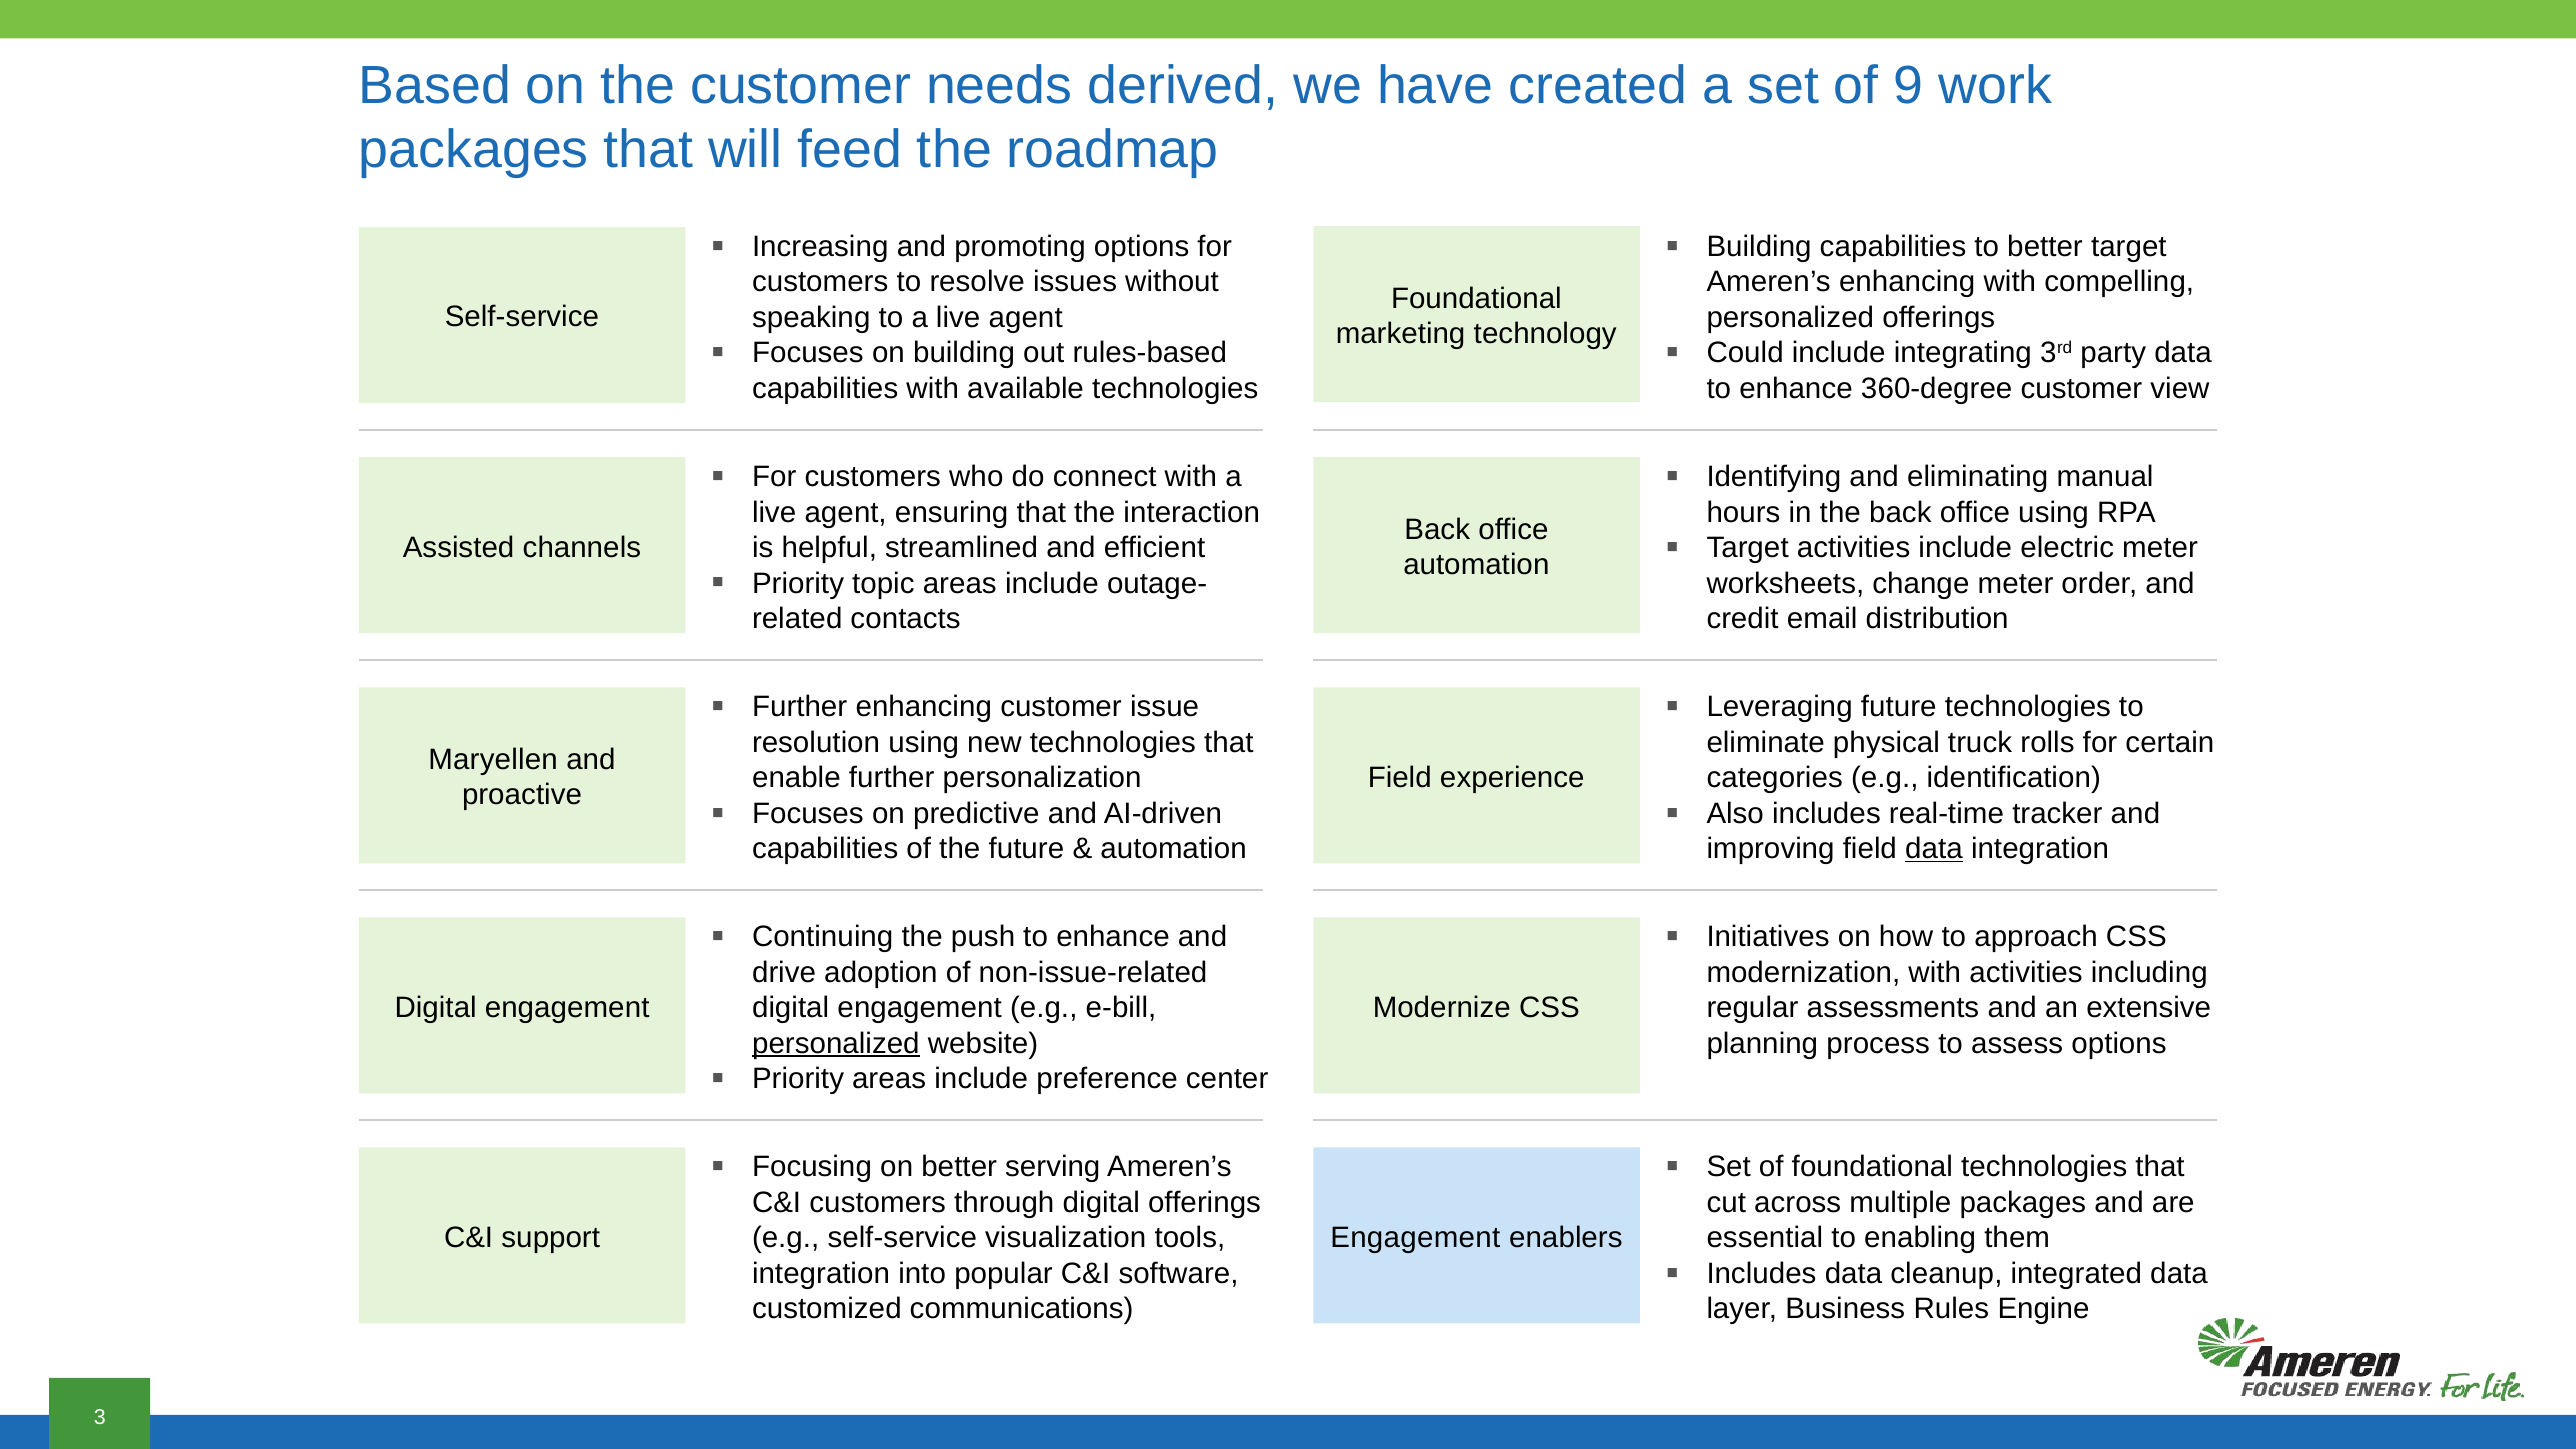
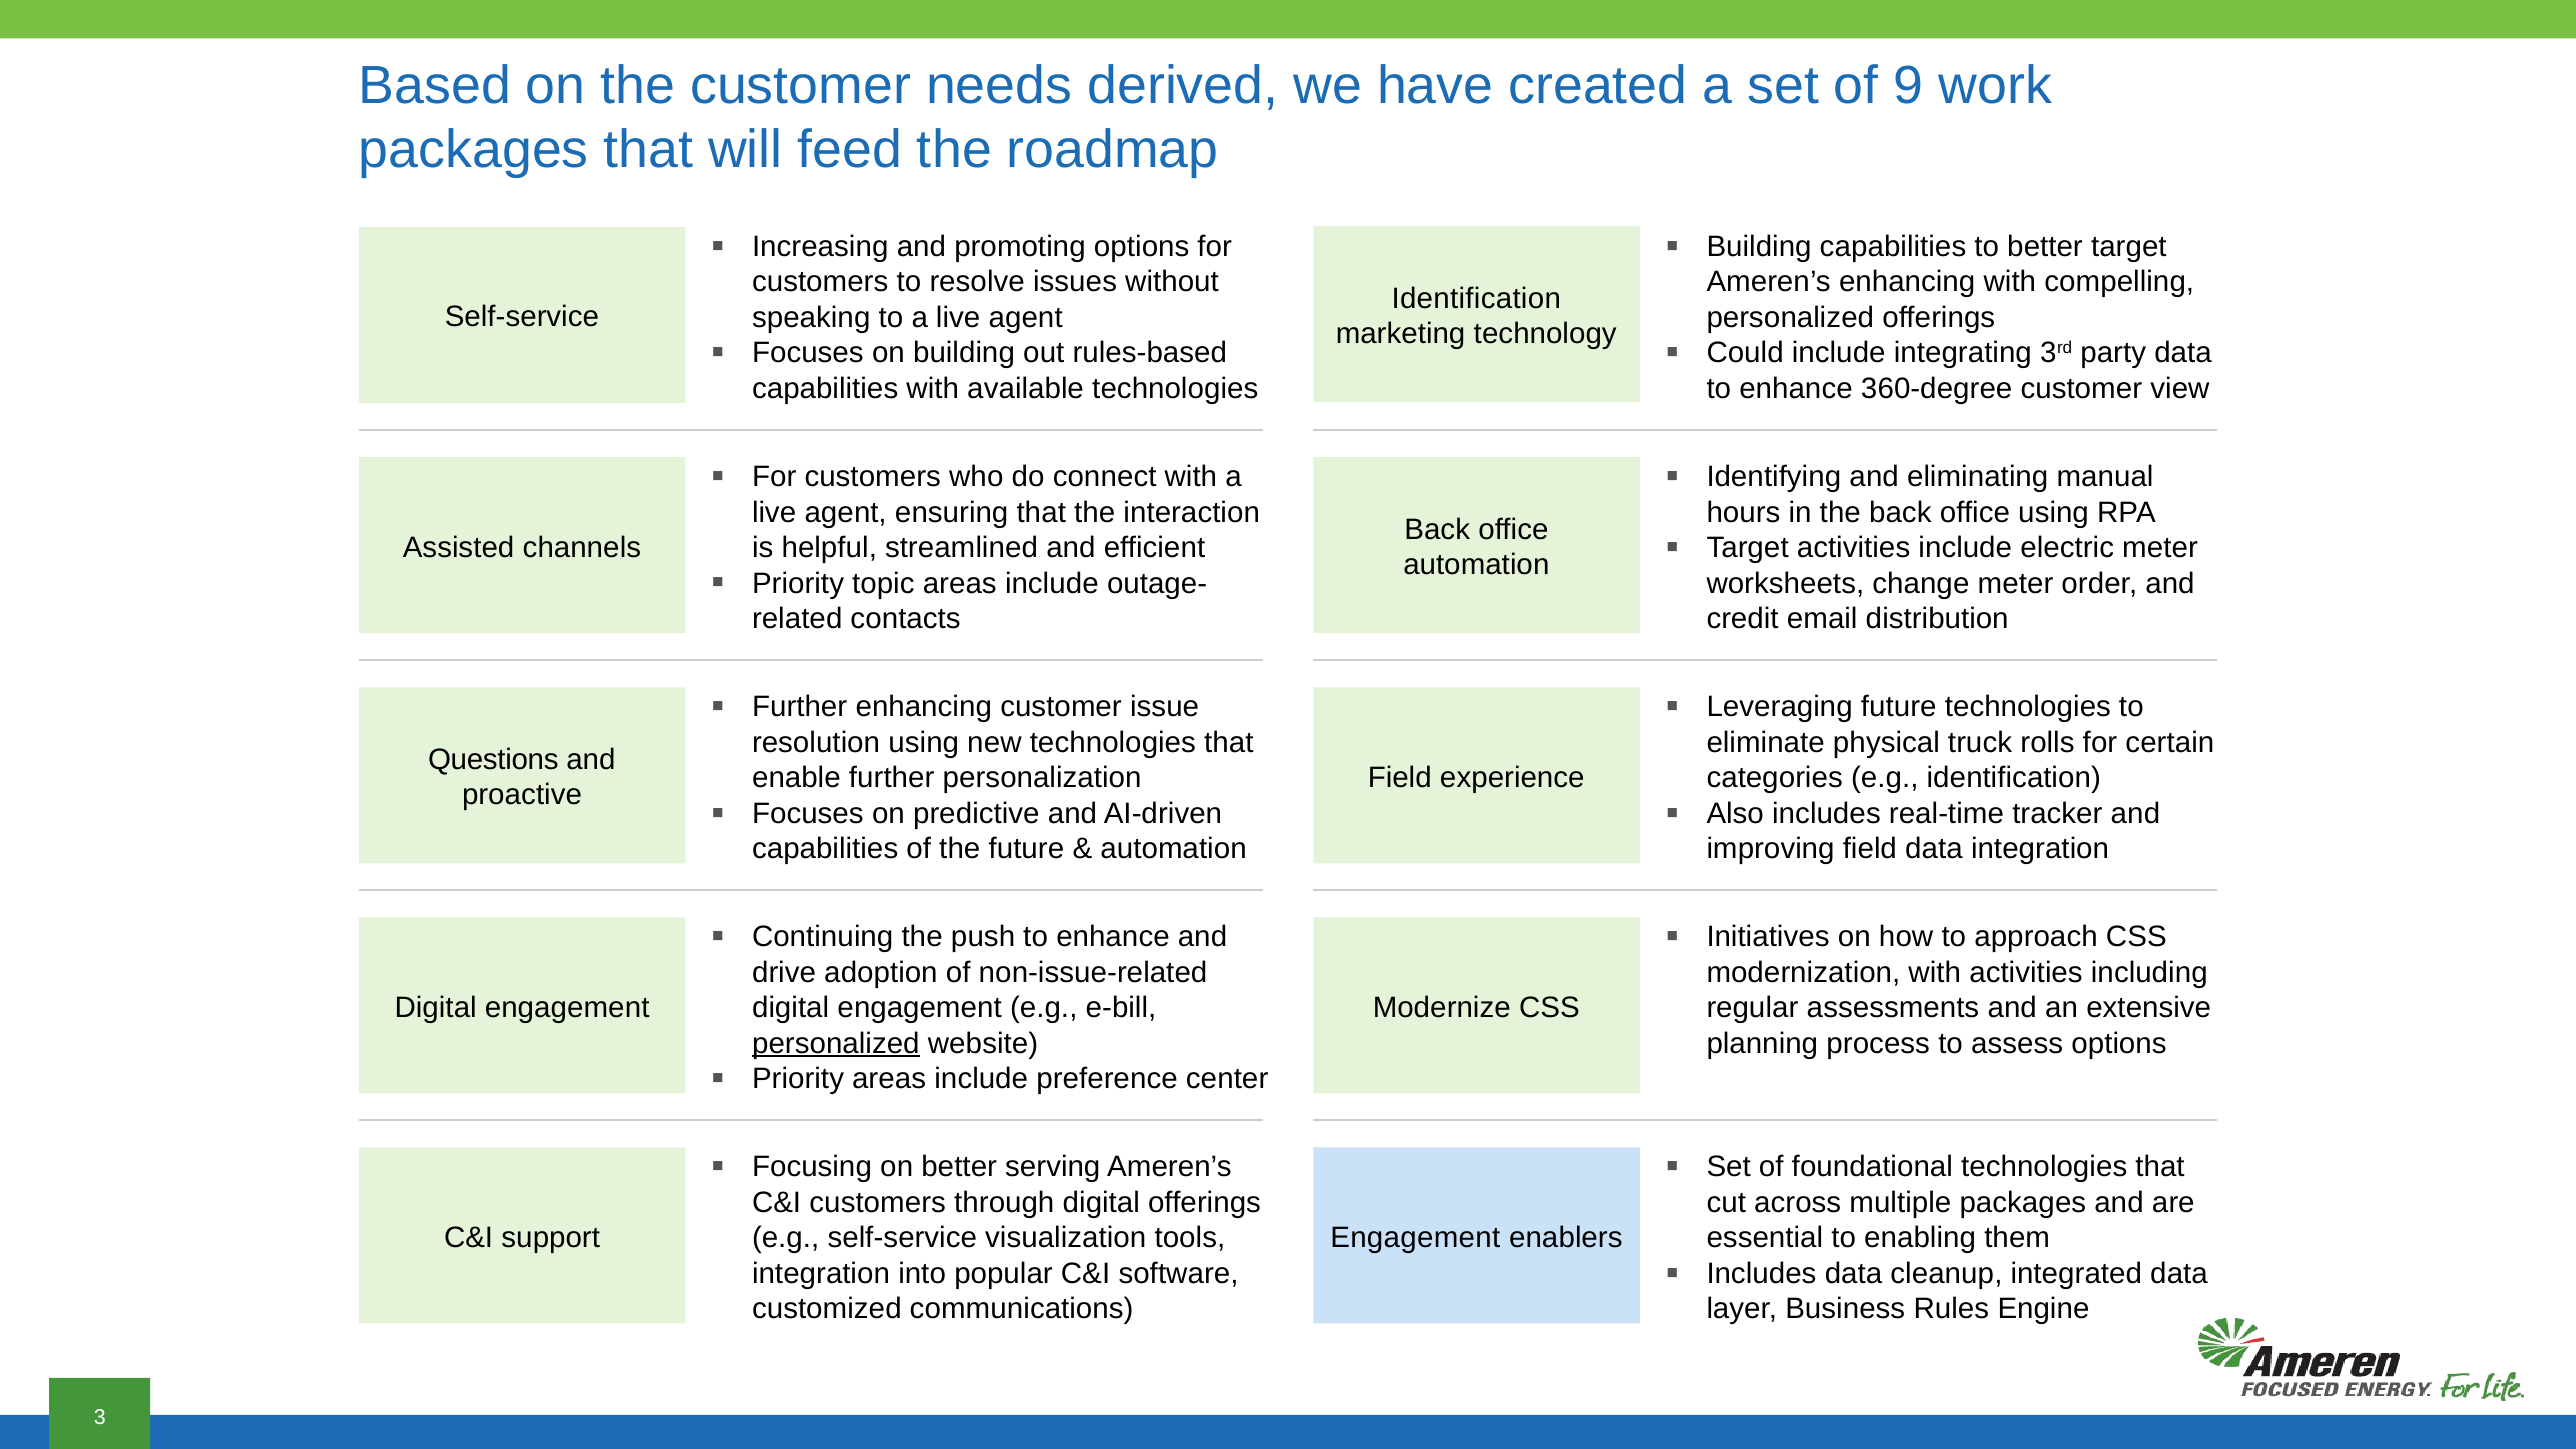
Foundational: Foundational -> Identification (1476, 298)
Maryellen: Maryellen -> Questions (493, 760)
data underline: present -> none (1934, 849)
